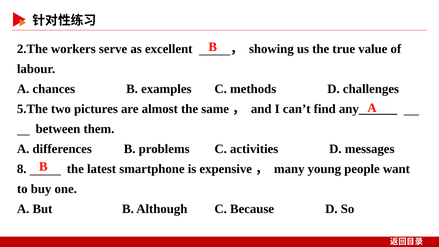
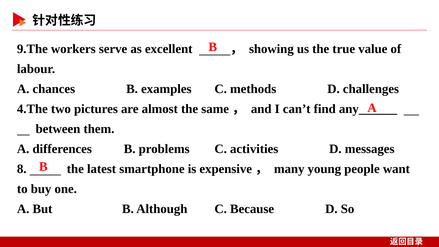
2.The: 2.The -> 9.The (32, 49)
5.The: 5.The -> 4.The (32, 109)
